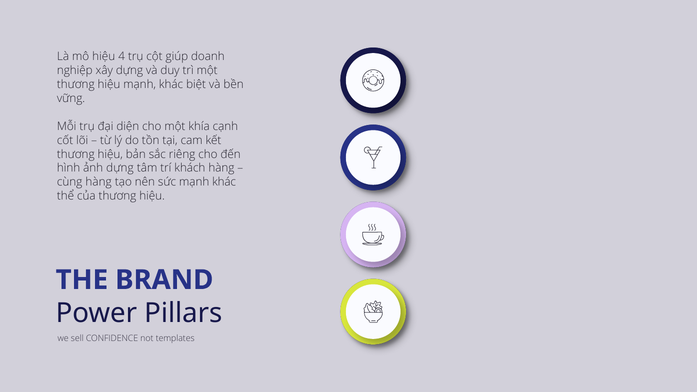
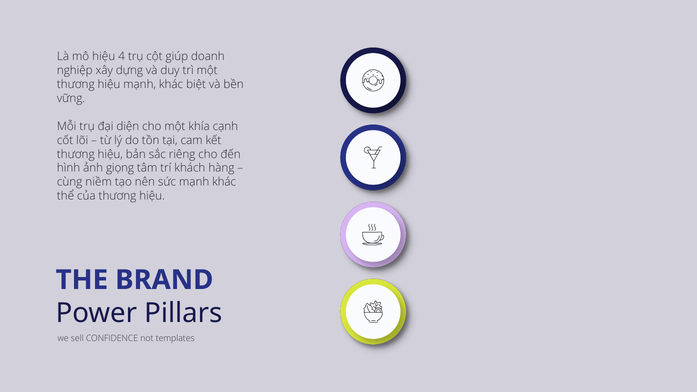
ảnh dựng: dựng -> giọng (120, 168)
cùng hàng: hàng -> niềm (99, 182)
